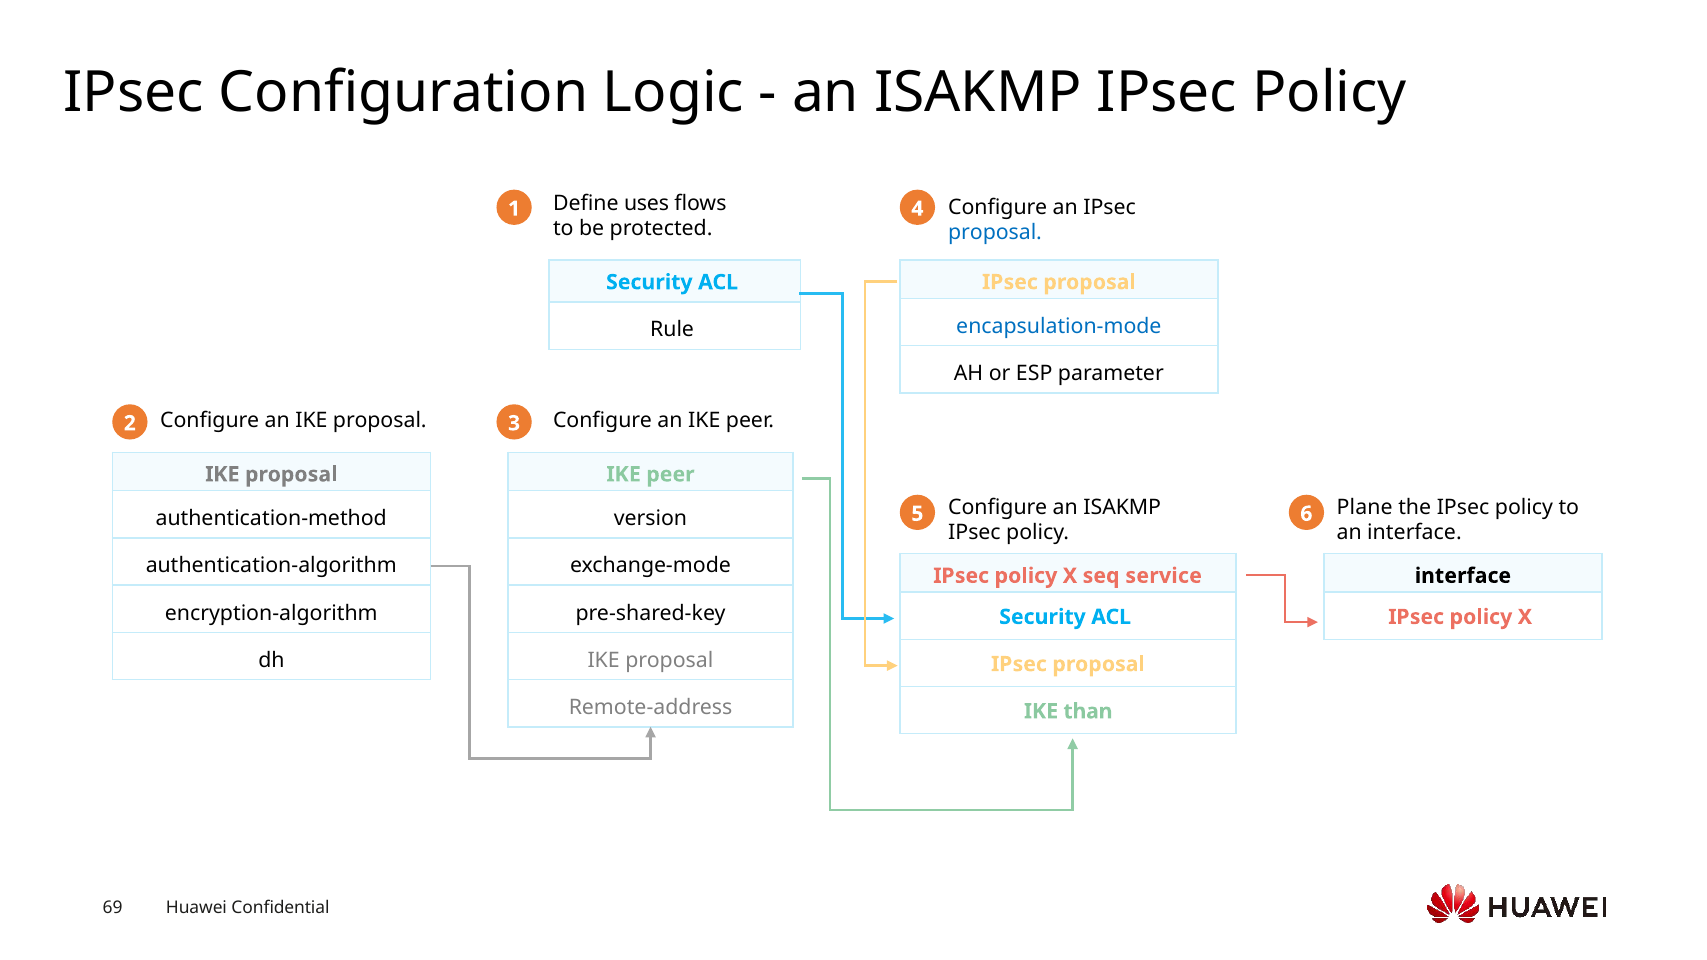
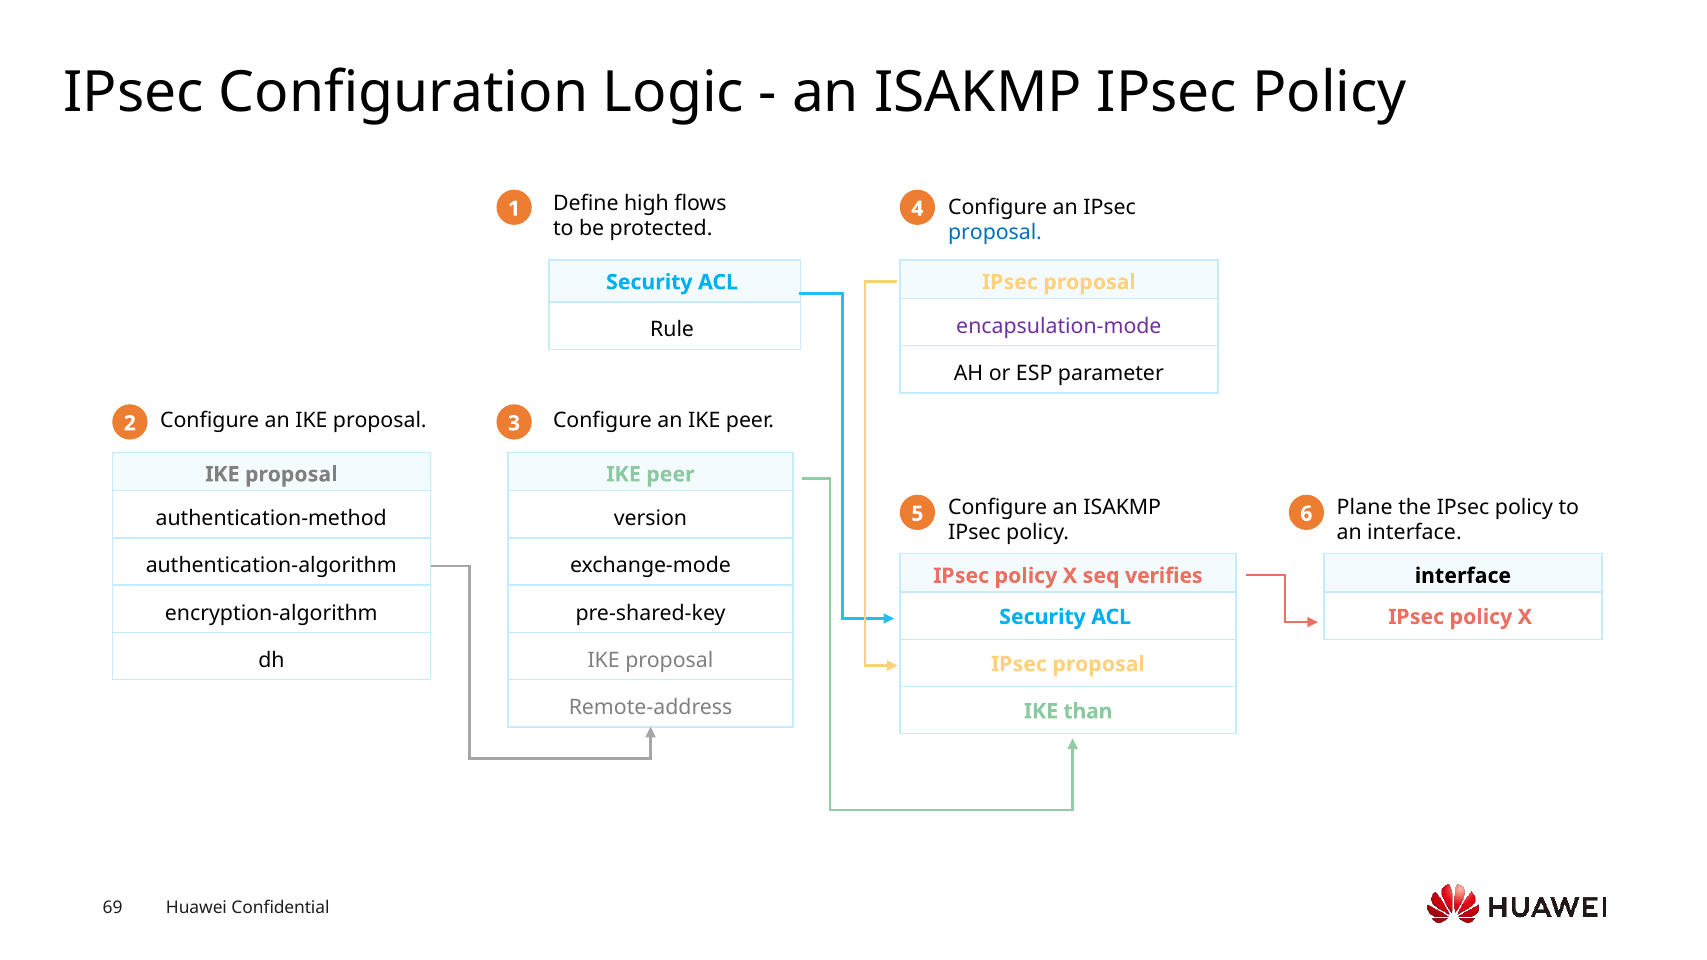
uses: uses -> high (646, 203)
encapsulation-mode colour: blue -> purple (1059, 326)
service: service -> verifies (1164, 576)
